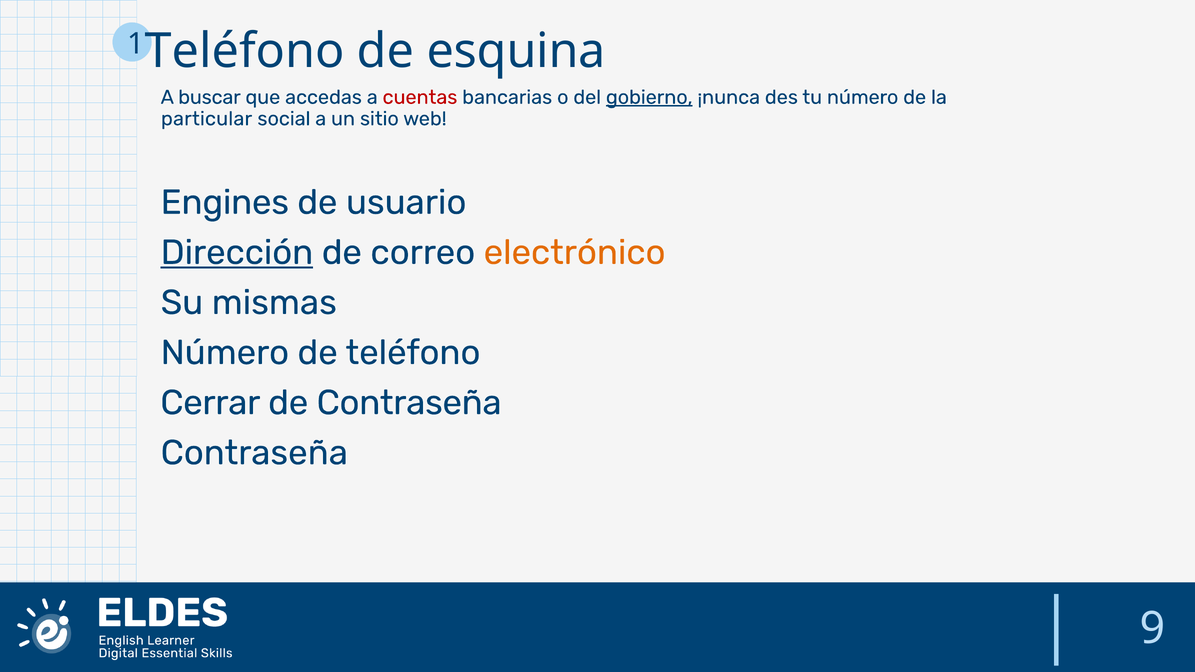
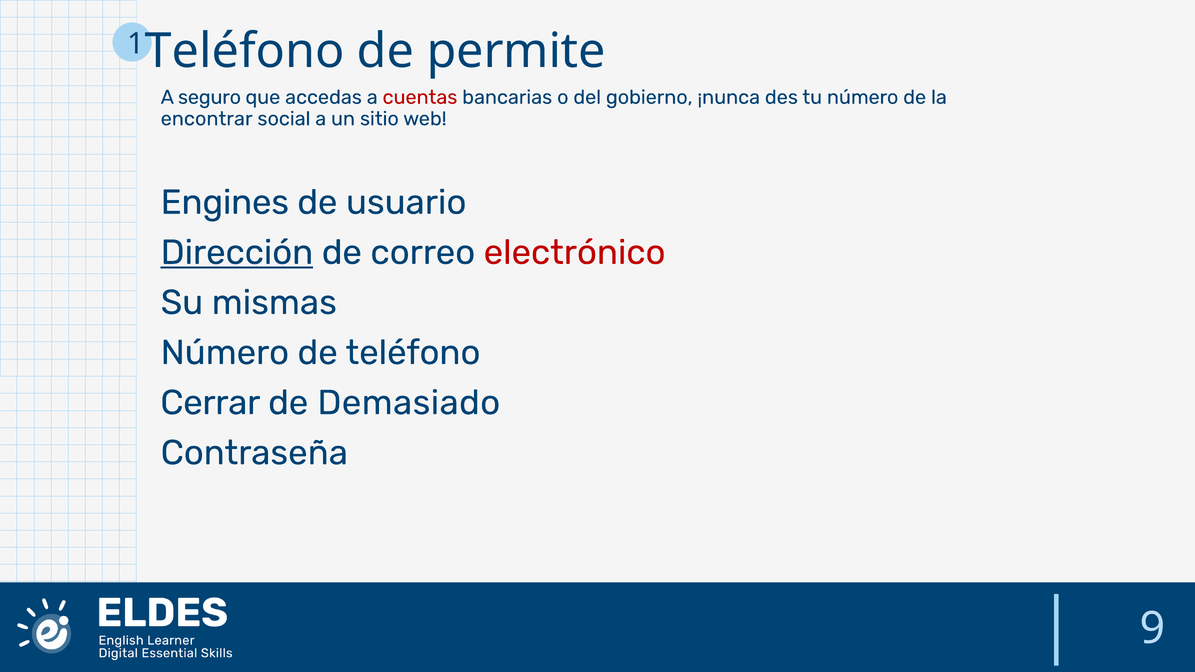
esquina: esquina -> permite (516, 51)
buscar: buscar -> seguro (209, 97)
gobierno underline: present -> none (649, 97)
particular: particular -> encontrar (207, 119)
electrónico colour: orange -> red (575, 252)
de Contraseña: Contraseña -> Demasiado (409, 403)
